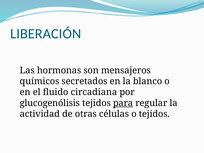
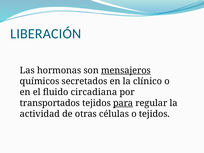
mensajeros underline: none -> present (126, 70)
blanco: blanco -> clínico (148, 81)
glucogenólisis: glucogenólisis -> transportados (50, 103)
